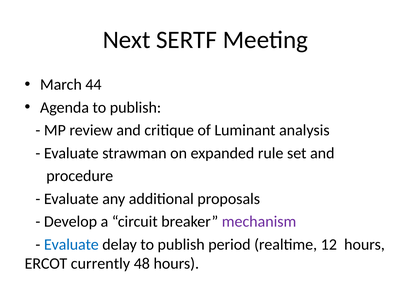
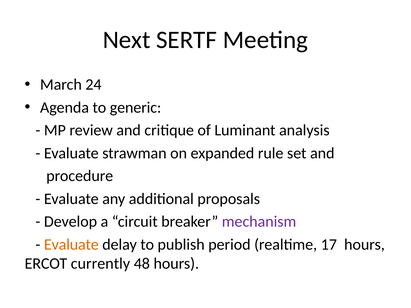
44: 44 -> 24 (93, 85)
Agenda to publish: publish -> generic (136, 108)
Evaluate colour: blue -> orange (71, 245)
12: 12 -> 17 (329, 245)
